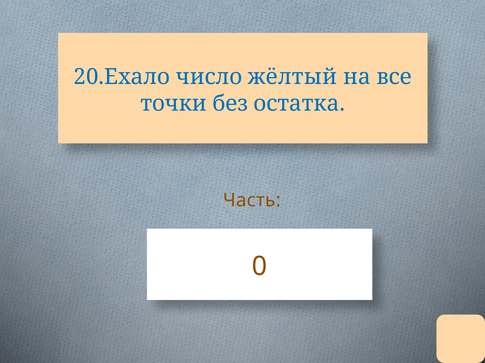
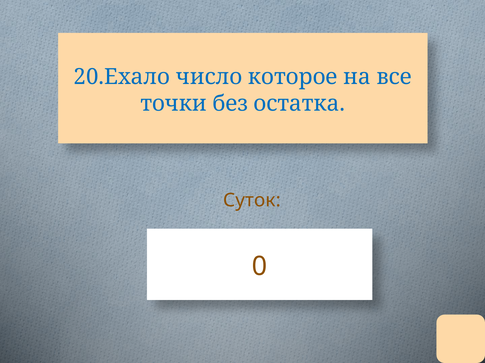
жёлтый: жёлтый -> которое (293, 77)
Часть: Часть -> Суток (252, 201)
